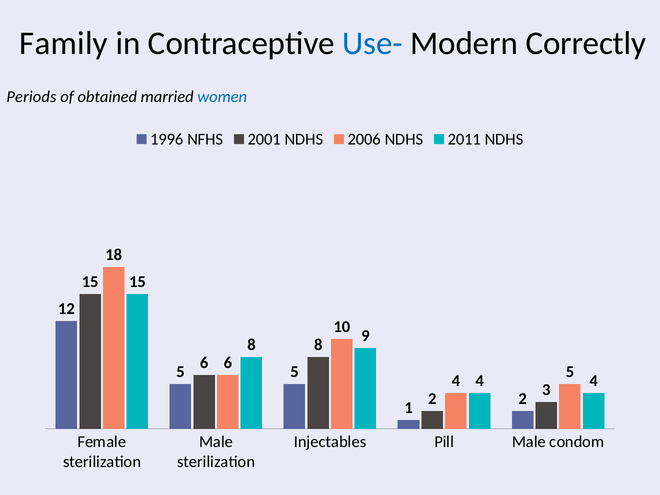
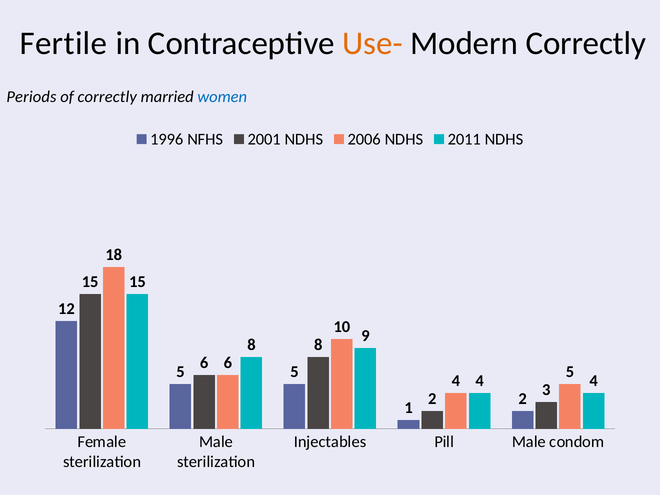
Family: Family -> Fertile (63, 44)
Use- colour: blue -> orange (372, 44)
of obtained: obtained -> correctly (107, 97)
